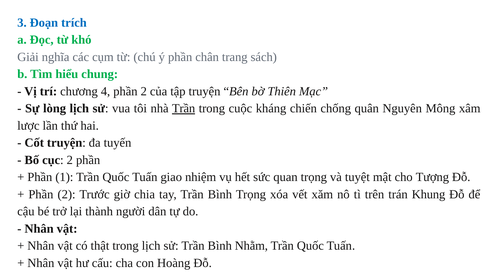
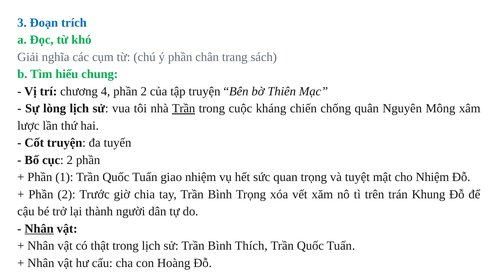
cho Tượng: Tượng -> Nhiệm (432, 177)
Nhân underline: none -> present (39, 229)
Nhằm: Nhằm -> Thích (251, 246)
